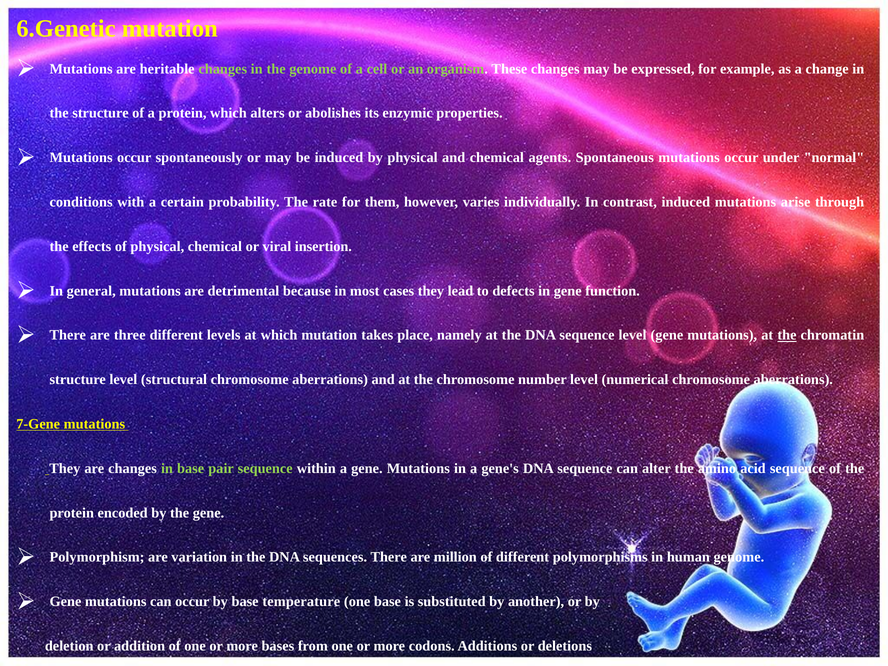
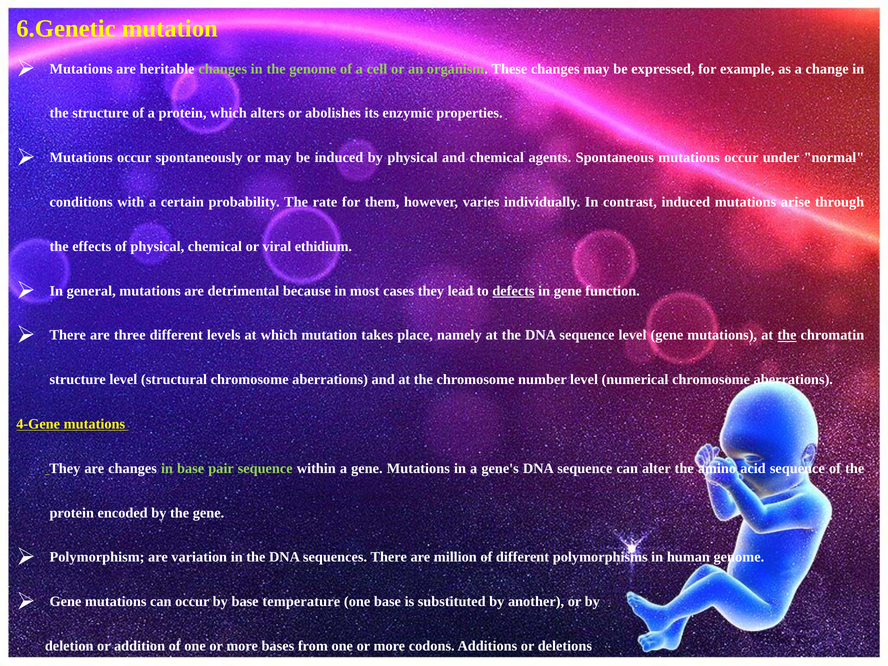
viral insertion: insertion -> ethidium (323, 246)
defects underline: none -> present (514, 291)
7-Gene: 7-Gene -> 4-Gene (38, 424)
